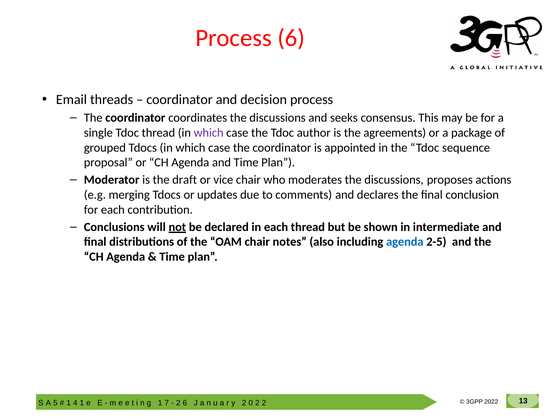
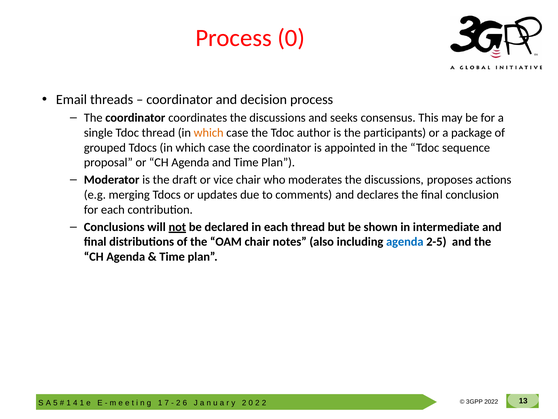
Process 6: 6 -> 0 (291, 38)
which colour: purple -> orange (209, 133)
agreements: agreements -> participants (395, 133)
